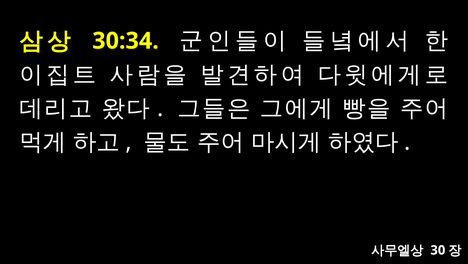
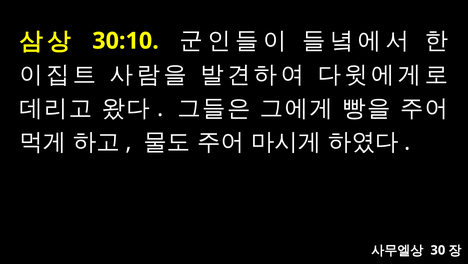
30:34: 30:34 -> 30:10 (126, 41)
